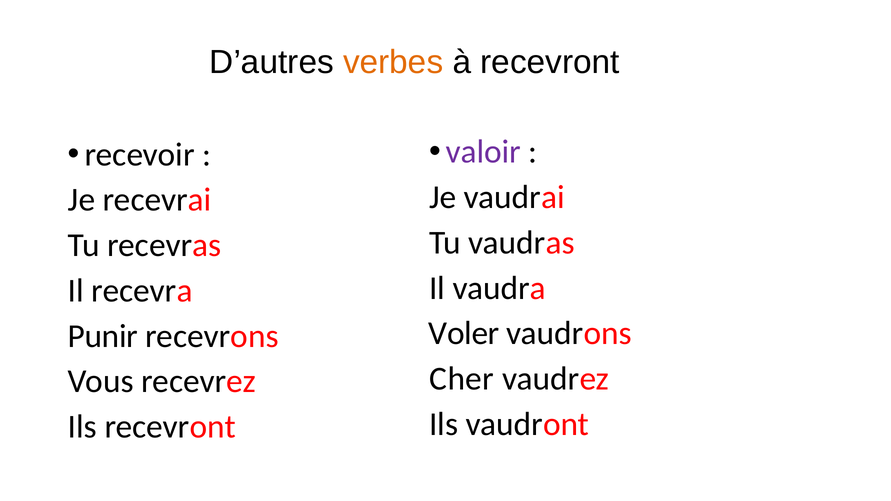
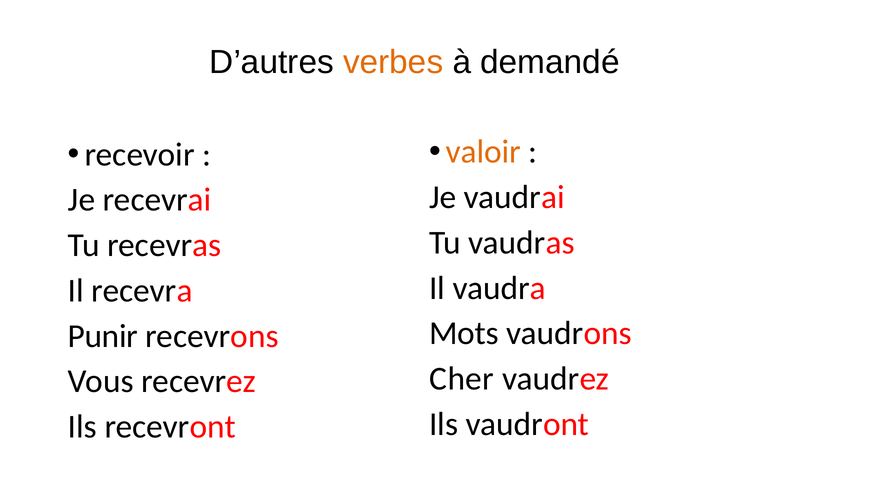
à recevront: recevront -> demandé (550, 62)
valoir colour: purple -> orange (483, 152)
Voler: Voler -> Mots (464, 334)
